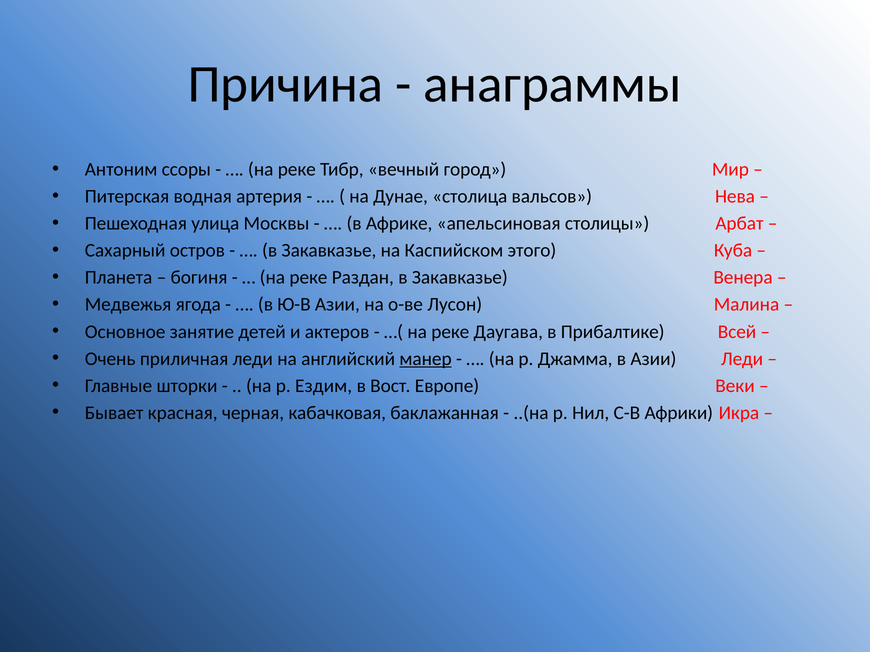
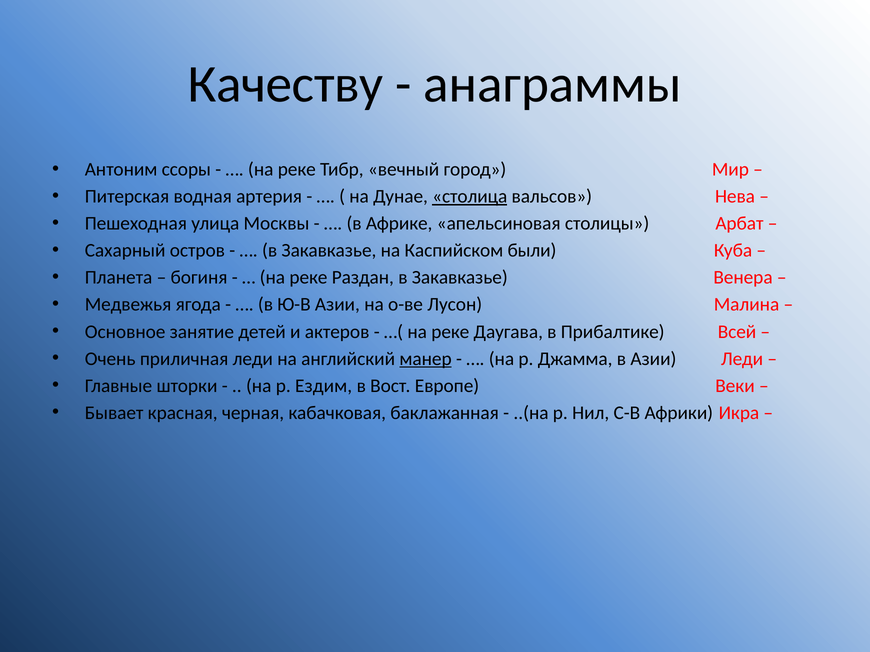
Причина: Причина -> Качеству (286, 84)
столица underline: none -> present (470, 197)
этого: этого -> были (532, 251)
